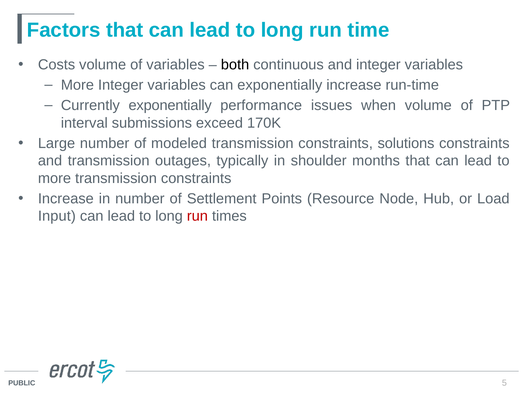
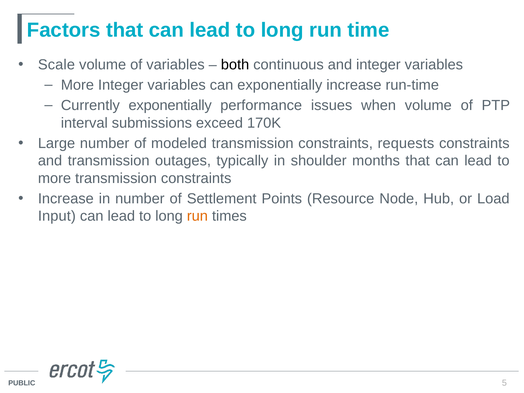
Costs: Costs -> Scale (56, 65)
solutions: solutions -> requests (406, 143)
run colour: red -> orange (197, 216)
